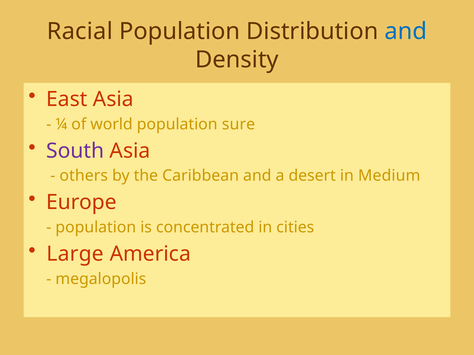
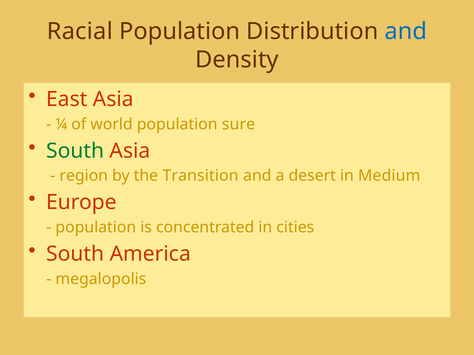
South colour: purple -> green (75, 151)
others: others -> region (84, 176)
Caribbean: Caribbean -> Transition (201, 176)
Large: Large -> South (75, 254)
